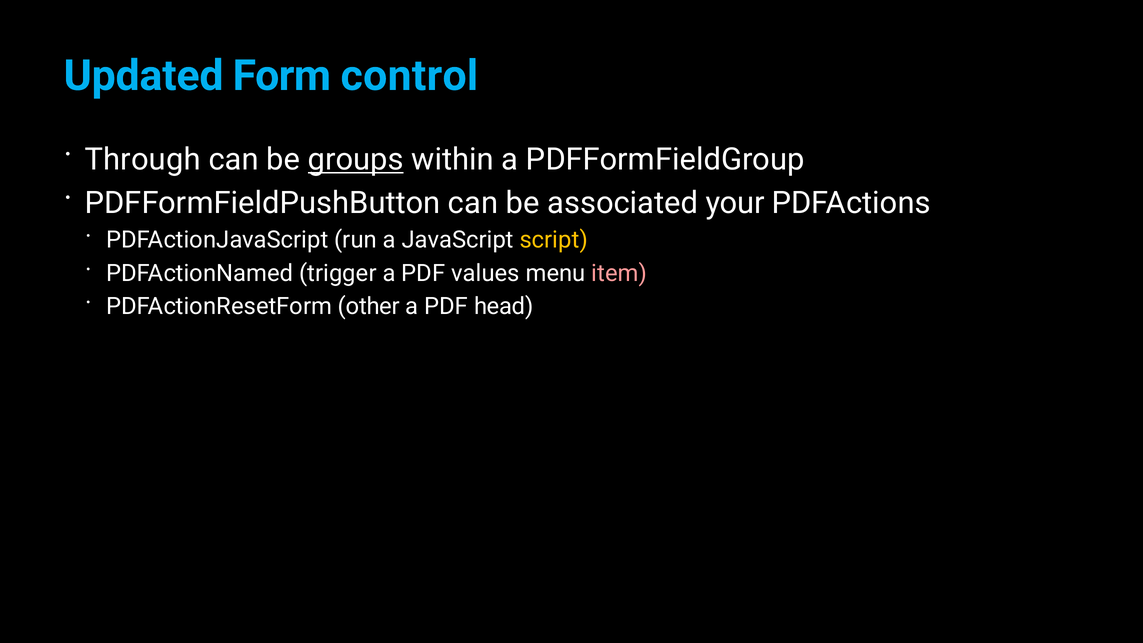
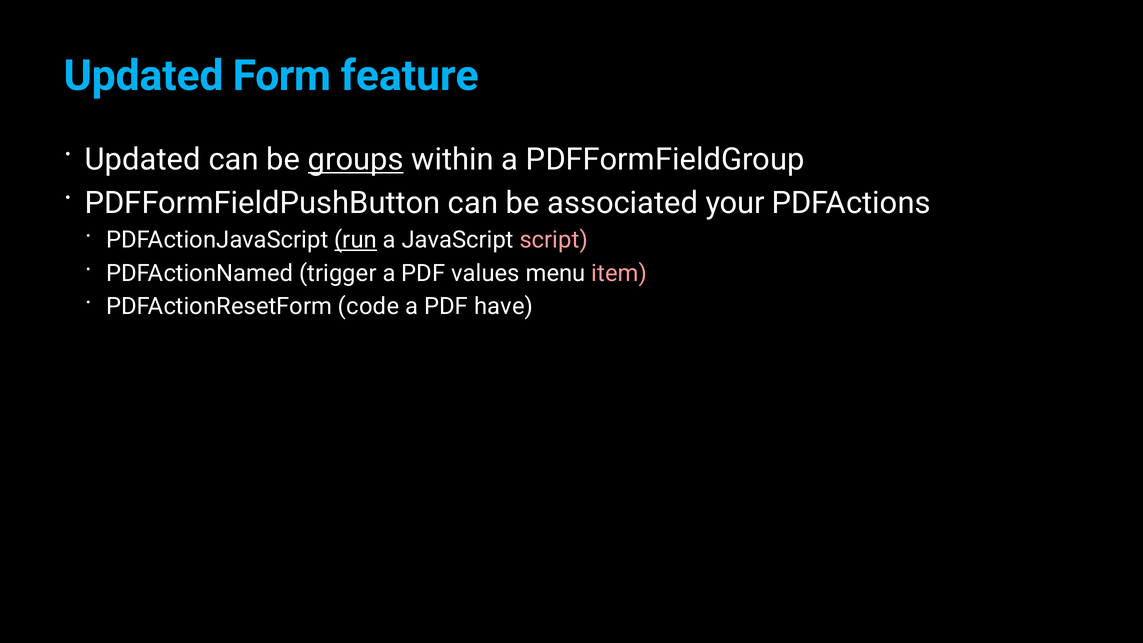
control: control -> feature (410, 76)
Through: Through -> Updated (143, 159)
run underline: none -> present (356, 240)
script colour: yellow -> pink (554, 240)
other: other -> code (369, 307)
head: head -> have (504, 307)
